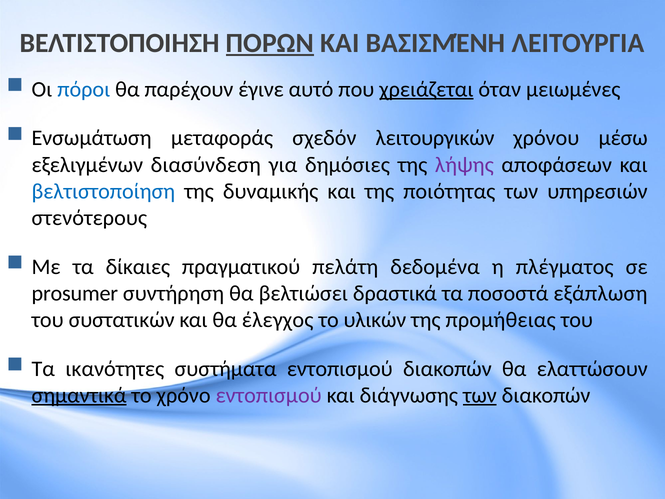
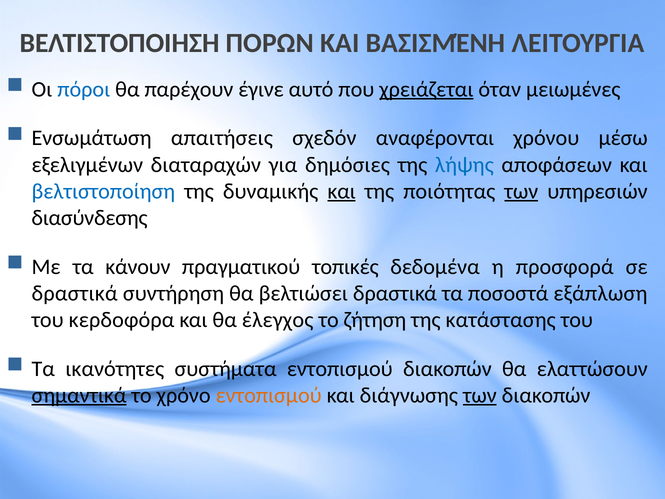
ΠΟΡΩΝ underline: present -> none (270, 43)
μεταφοράς: μεταφοράς -> απαιτήσεις (222, 138)
λειτουργικών: λειτουργικών -> αναφέρονται (435, 138)
διασύνδεση: διασύνδεση -> διαταραχών (206, 165)
λήψης colour: purple -> blue (464, 165)
και underline: none -> present (342, 191)
των underline: none -> present (521, 191)
στενότερους: στενότερους -> διασύνδεσης (89, 218)
δίκαιες: δίκαιες -> κάνουν (138, 267)
πελάτη: πελάτη -> τοπικές (345, 267)
πλέγματος: πλέγματος -> προσφορά (565, 267)
prosumer: prosumer -> δραστικά (75, 293)
συστατικών: συστατικών -> κερδοφόρα (121, 320)
υλικών: υλικών -> ζήτηση (375, 320)
προμήθειας: προμήθειας -> κατάστασης (501, 320)
εντοπισμού colour: purple -> orange (269, 395)
